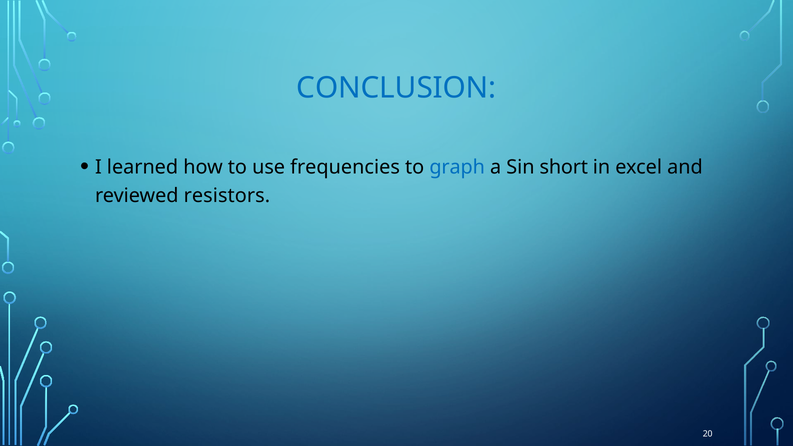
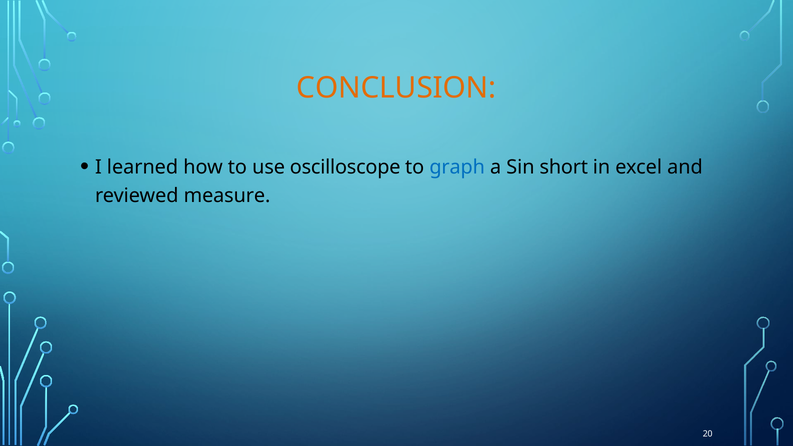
CONCLUSION colour: blue -> orange (396, 88)
frequencies: frequencies -> oscilloscope (345, 167)
resistors: resistors -> measure (227, 196)
